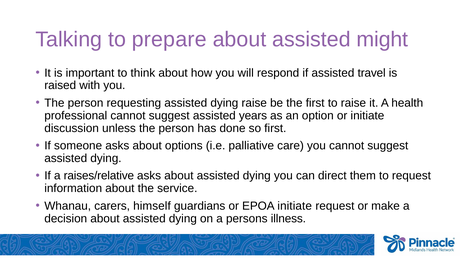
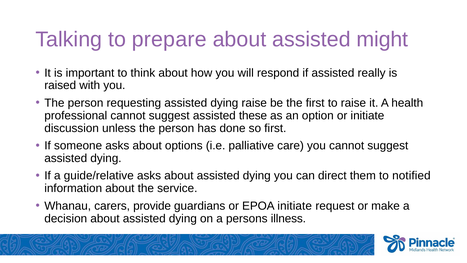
travel: travel -> really (372, 73)
years: years -> these (253, 115)
raises/relative: raises/relative -> guide/relative (99, 176)
to request: request -> notified (411, 176)
himself: himself -> provide (152, 206)
